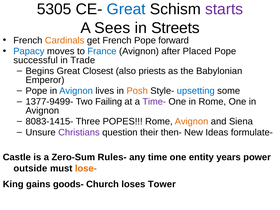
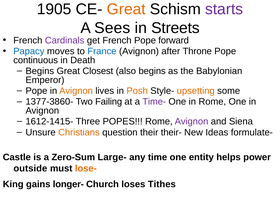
5305: 5305 -> 1905 (54, 9)
Great colour: blue -> orange (126, 9)
Cardinals colour: orange -> purple (65, 40)
Placed: Placed -> Throne (197, 51)
successful: successful -> continuous (36, 60)
Trade: Trade -> Death (83, 60)
also priests: priests -> begins (152, 71)
Avignon colour: blue -> orange (76, 91)
upsetting colour: blue -> orange (196, 91)
1377-9499-: 1377-9499- -> 1377-3860- (49, 102)
8083-1415-: 8083-1415- -> 1612-1415- (49, 121)
Avignon colour: orange -> purple (191, 121)
Christians colour: purple -> orange (79, 132)
then-: then- -> their- (171, 132)
Rules-: Rules- -> Large- (112, 157)
years: years -> helps (229, 157)
goods-: goods- -> longer- (68, 184)
Tower: Tower -> Tithes (162, 184)
